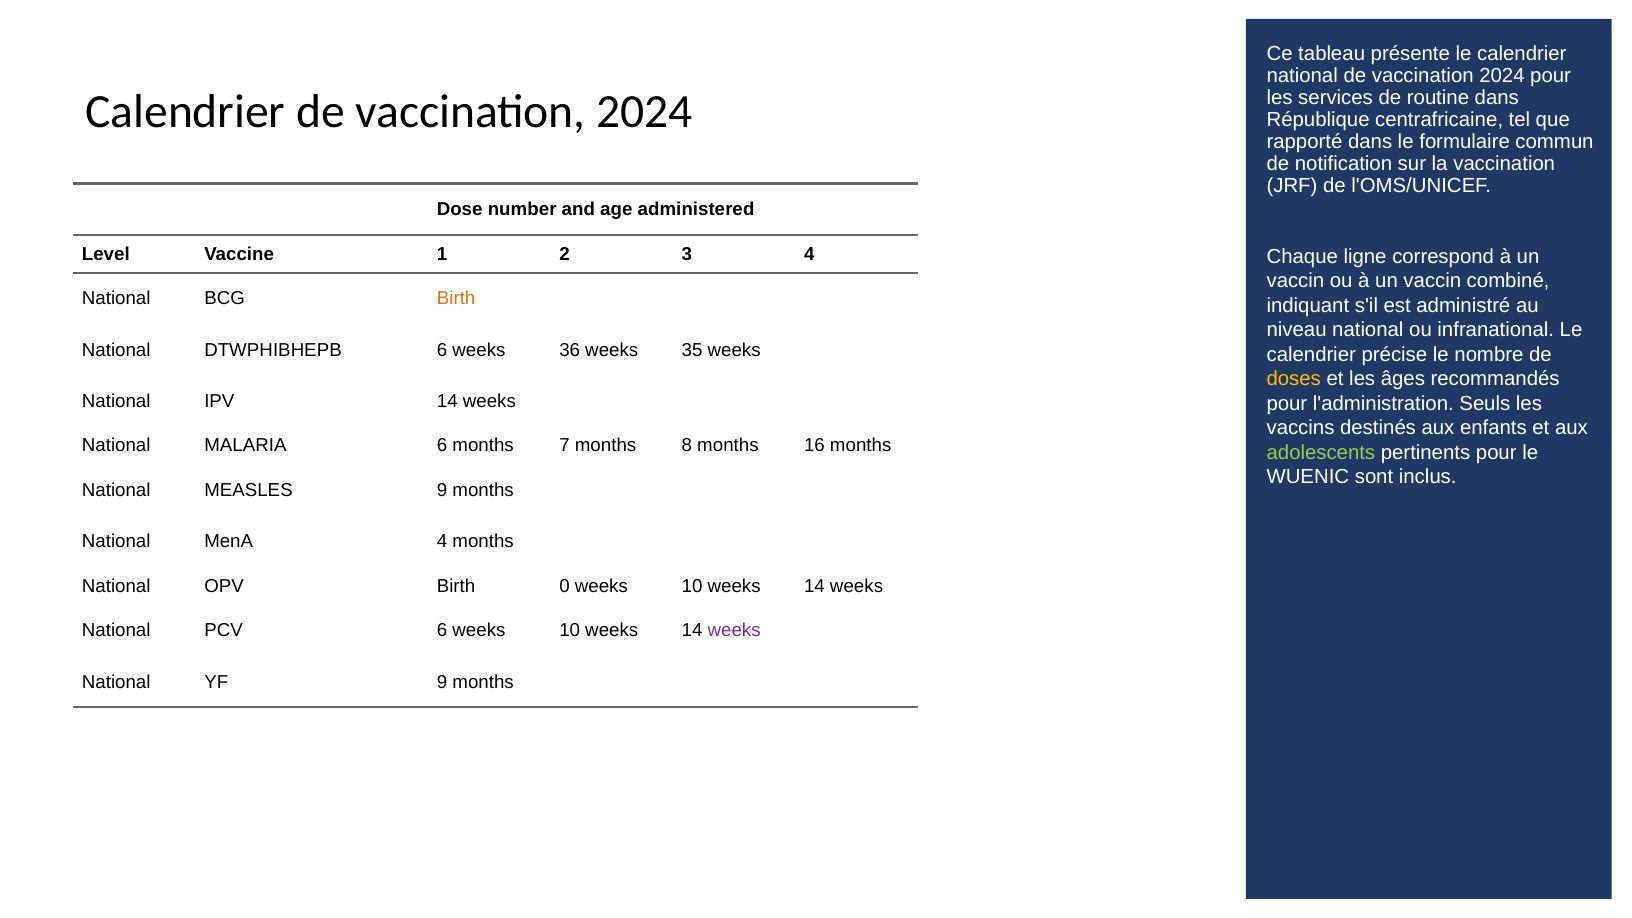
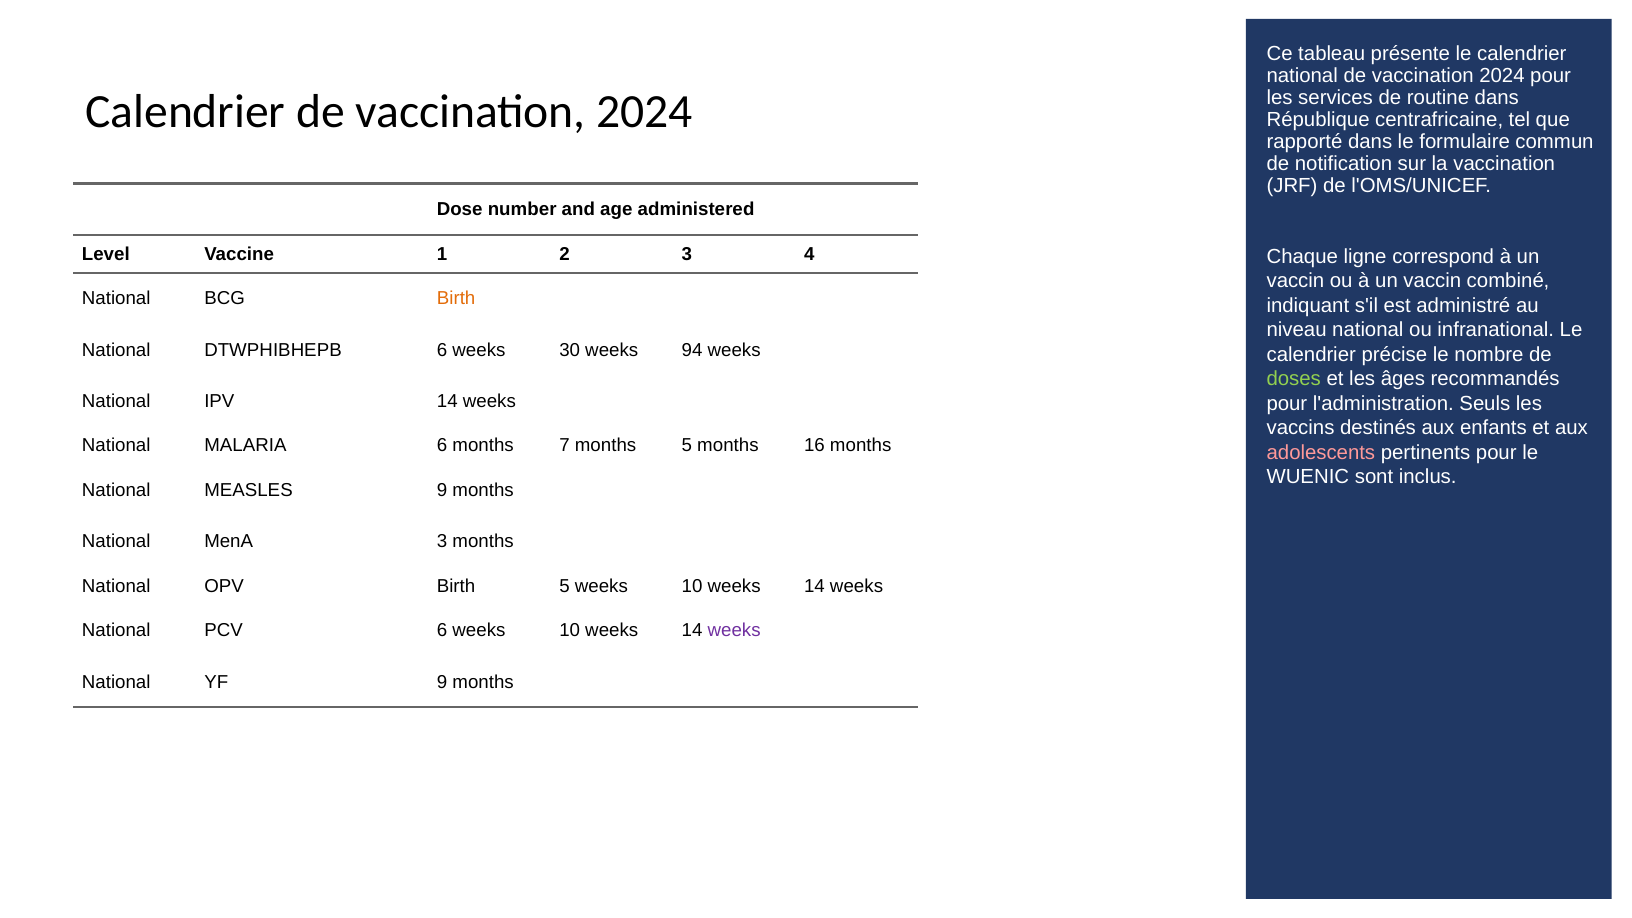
36: 36 -> 30 (570, 350)
35: 35 -> 94 (692, 350)
doses colour: yellow -> light green (1294, 379)
months 8: 8 -> 5 (687, 446)
adolescents colour: light green -> pink (1321, 453)
MenA 4: 4 -> 3 (442, 542)
Birth 0: 0 -> 5 (564, 586)
